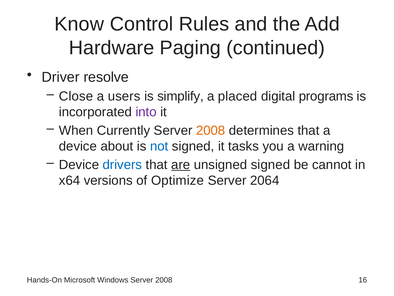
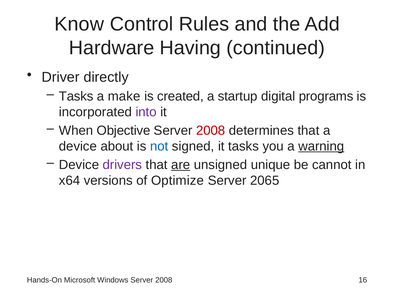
Paging: Paging -> Having (190, 48)
resolve: resolve -> directly (106, 77)
Close: Close -> Tasks (76, 96)
users: users -> make (124, 96)
simplify: simplify -> created (180, 96)
placed: placed -> startup (238, 96)
Currently: Currently -> Objective (124, 130)
2008 colour: orange -> red (211, 130)
warning underline: none -> present (321, 146)
drivers colour: blue -> purple (122, 164)
unsigned signed: signed -> unique (271, 164)
2064: 2064 -> 2065 (265, 180)
